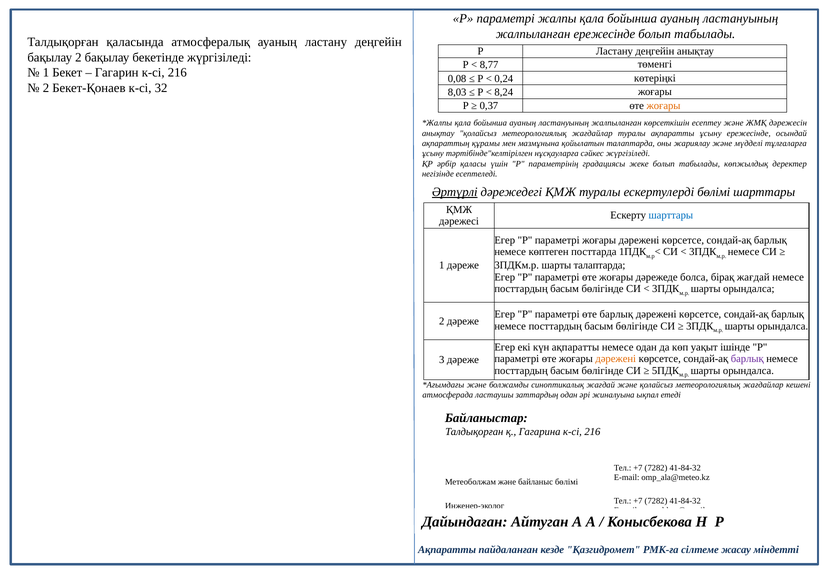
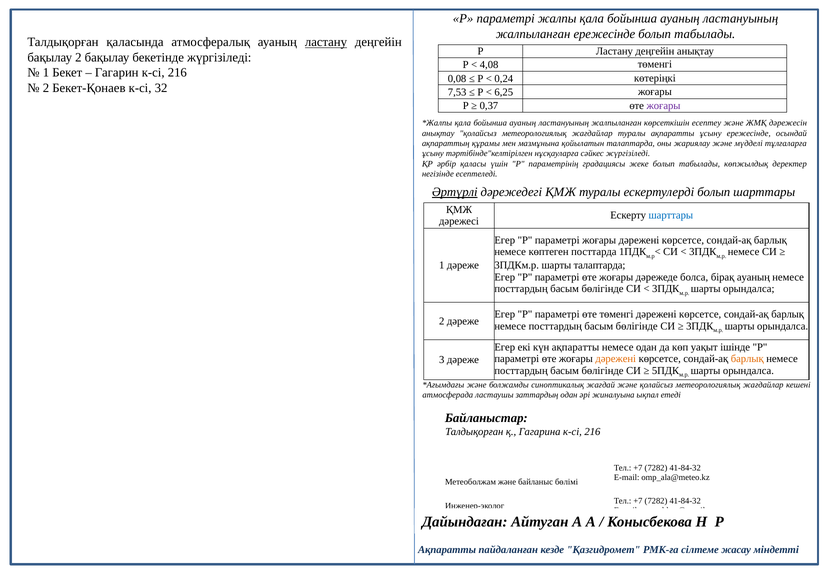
ластану underline: none -> present (326, 42)
8,77: 8,77 -> 4,08 (489, 65)
8,03: 8,03 -> 7,53 (457, 92)
8,24: 8,24 -> 6,25 (504, 92)
жоғары colour: orange -> purple (664, 105)
ескертулерді бөлімі: бөлімі -> болып (714, 192)
бірақ жағдай: жағдай -> ауаның (753, 277)
өте барлық: барлық -> төменгі (616, 314)
барлық colour: purple -> orange (747, 359)
